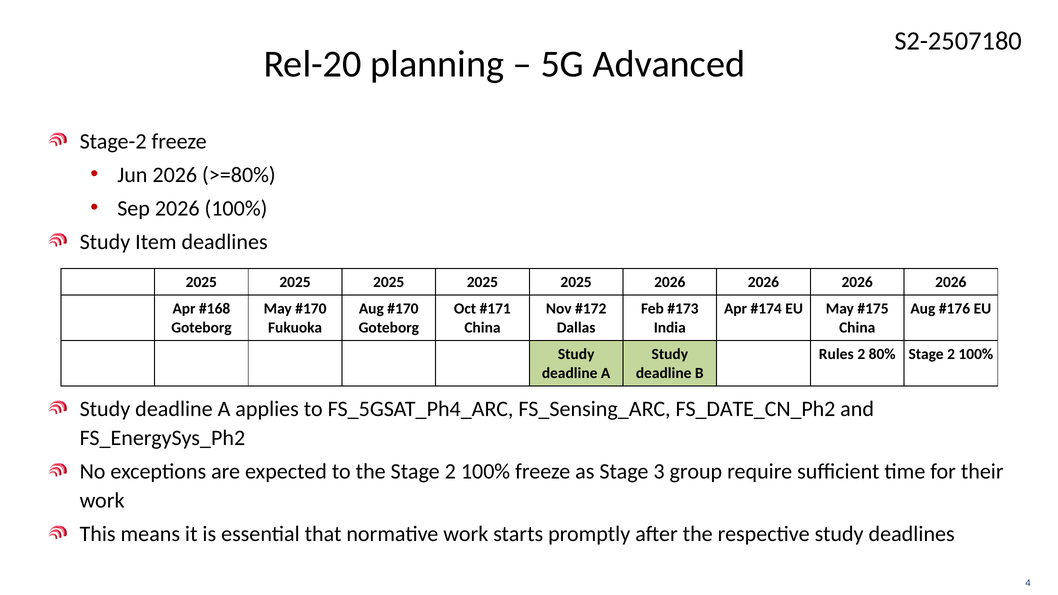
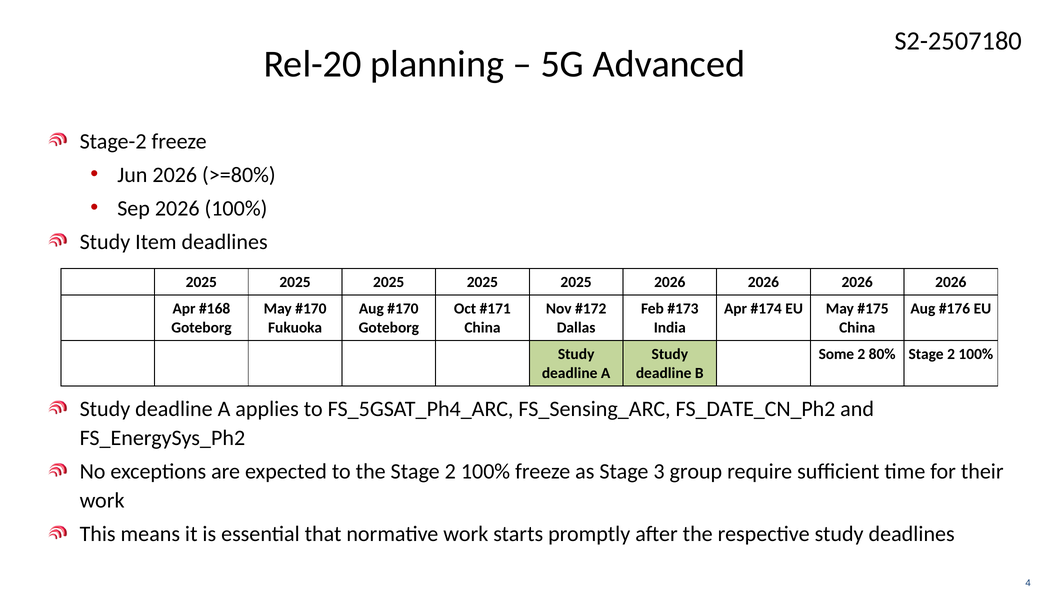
Rules: Rules -> Some (836, 354)
